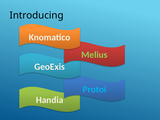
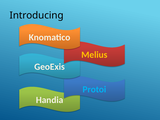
Melius colour: light green -> yellow (94, 55)
